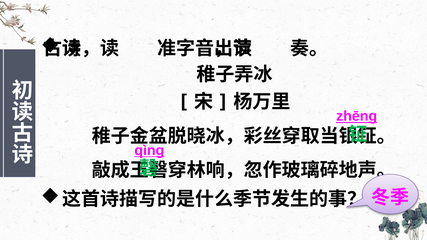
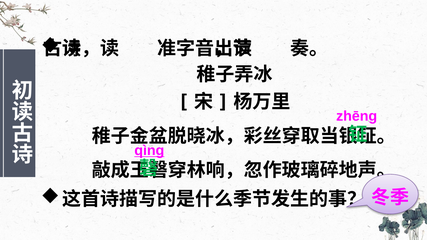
zhēnɡ underline: present -> none (357, 116)
